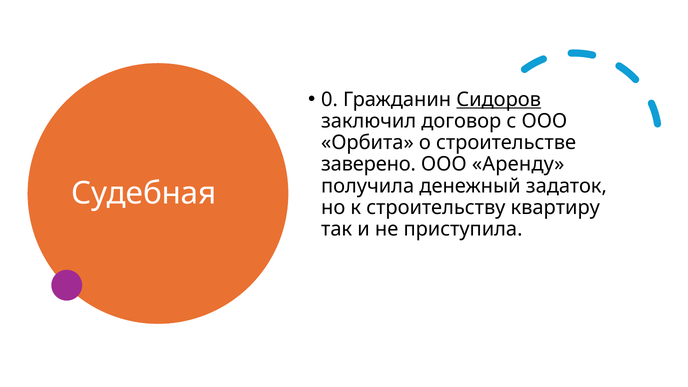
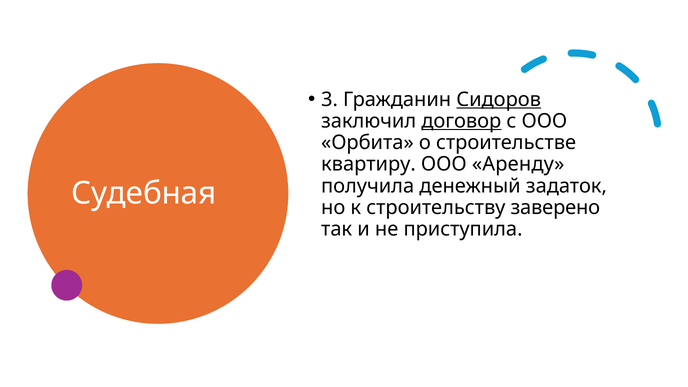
0: 0 -> 3 (330, 99)
договор underline: none -> present (461, 121)
заверено: заверено -> квартиру (368, 164)
квартиру: квартиру -> заверено (555, 208)
